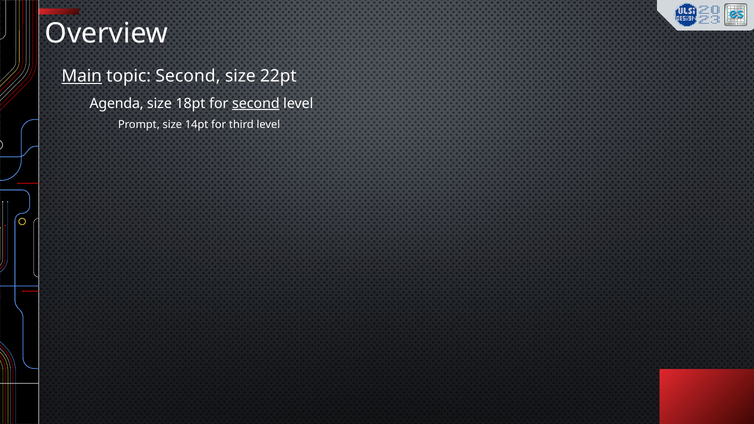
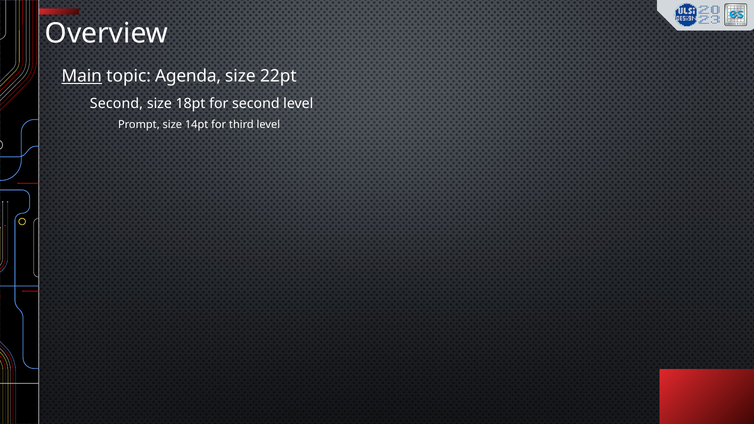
topic Second: Second -> Agenda (188, 76)
Agenda: Agenda -> Second (116, 103)
second underline: present -> none (256, 103)
